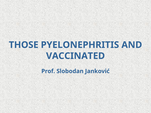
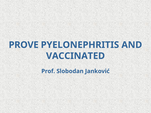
THOSE: THOSE -> PROVE (24, 45)
